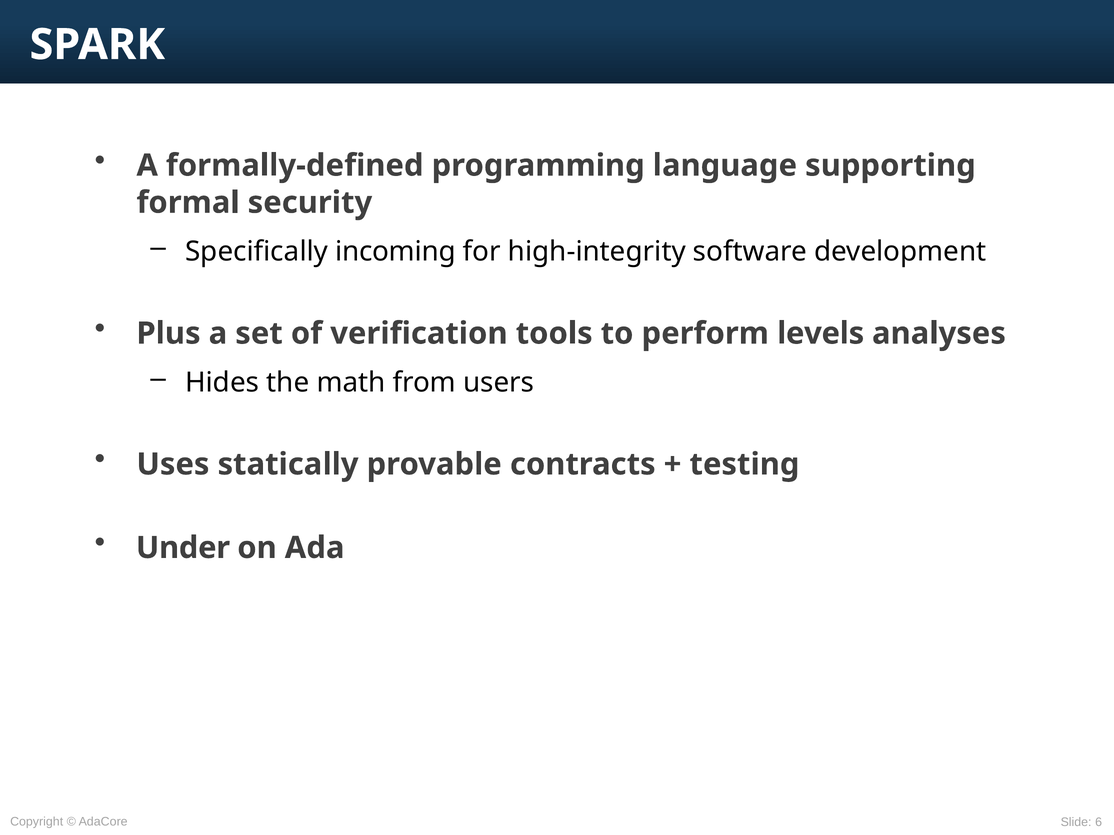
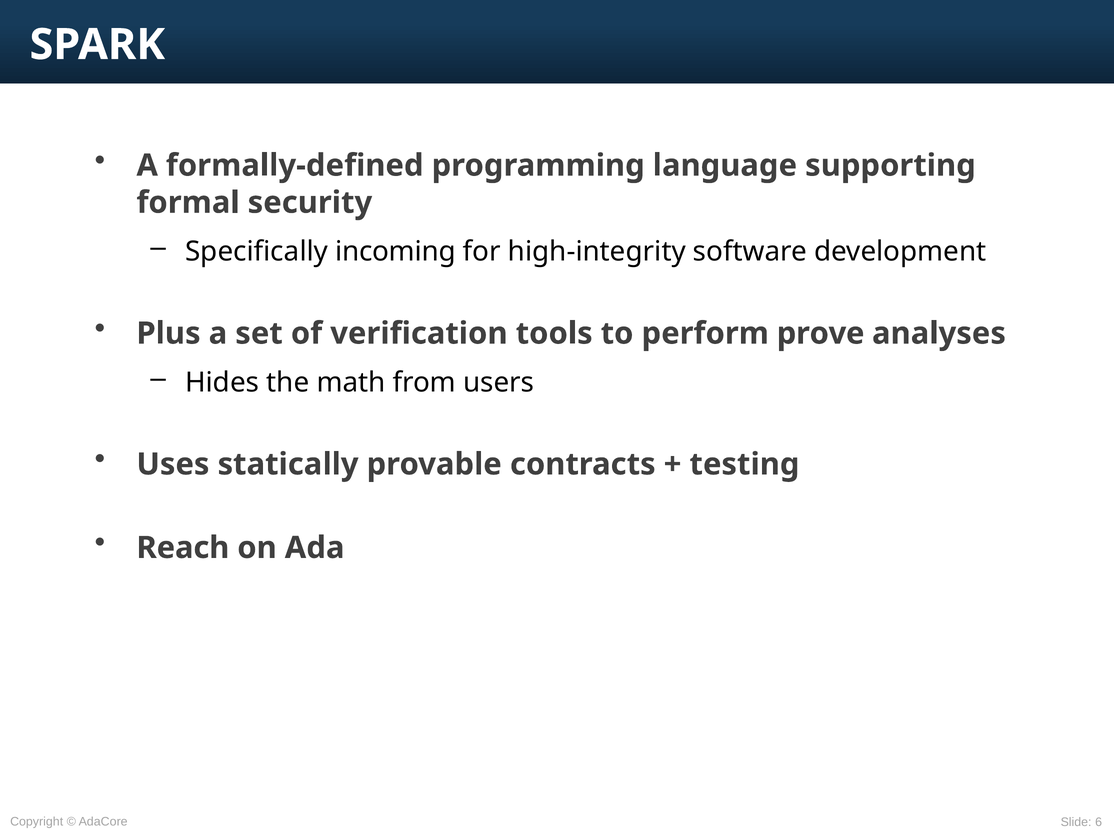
levels: levels -> prove (821, 334)
Under: Under -> Reach (183, 548)
